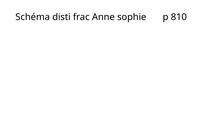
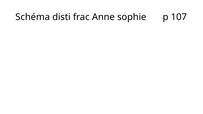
810: 810 -> 107 (179, 17)
